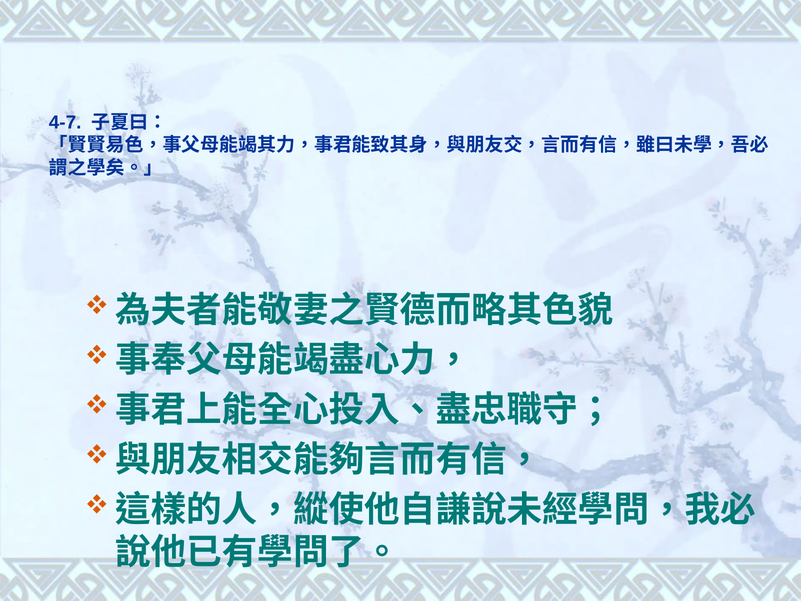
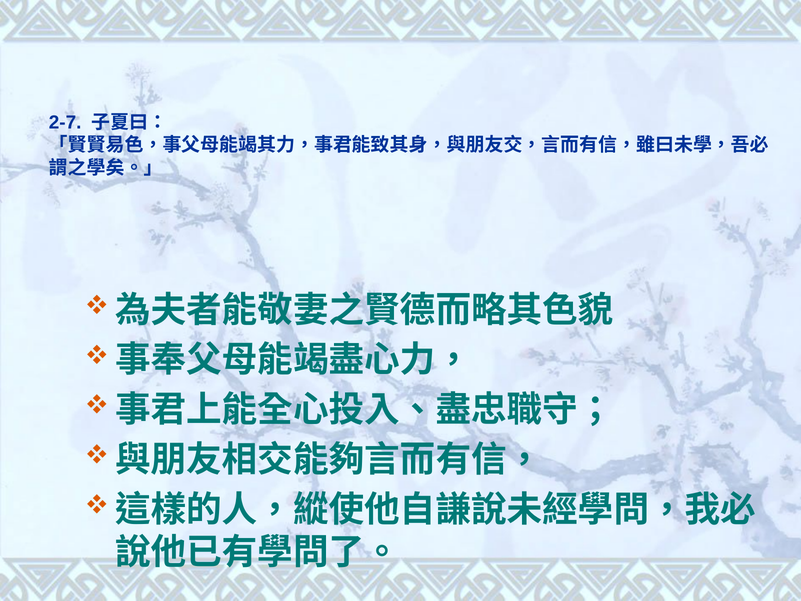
4-7: 4-7 -> 2-7 (65, 122)
